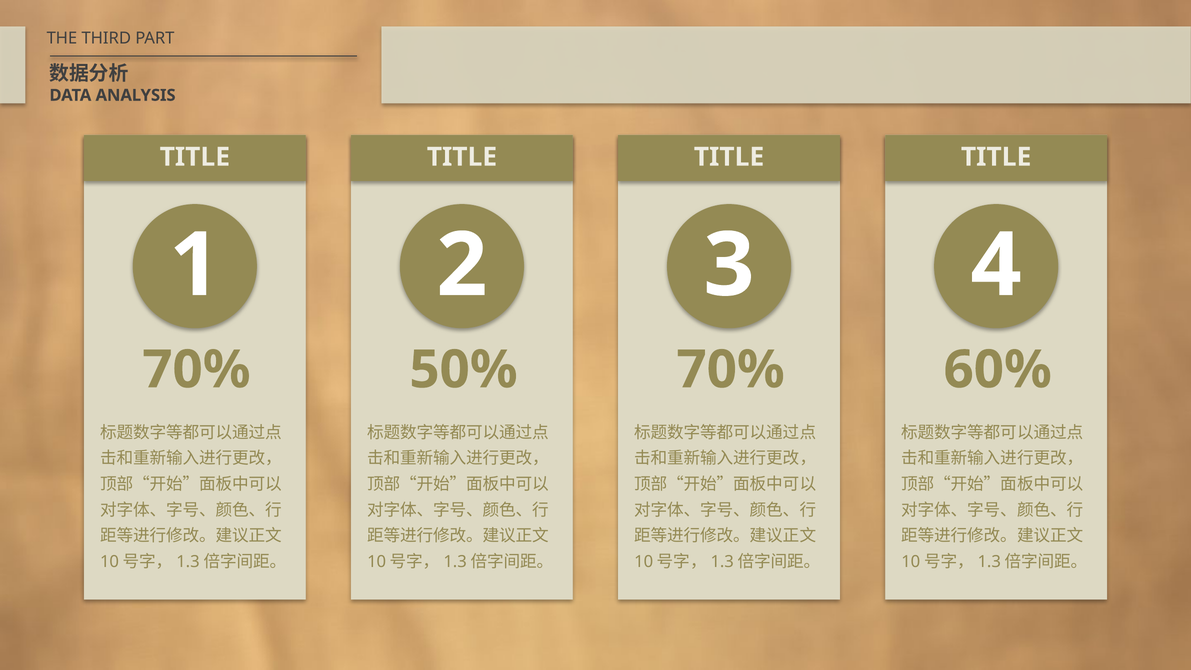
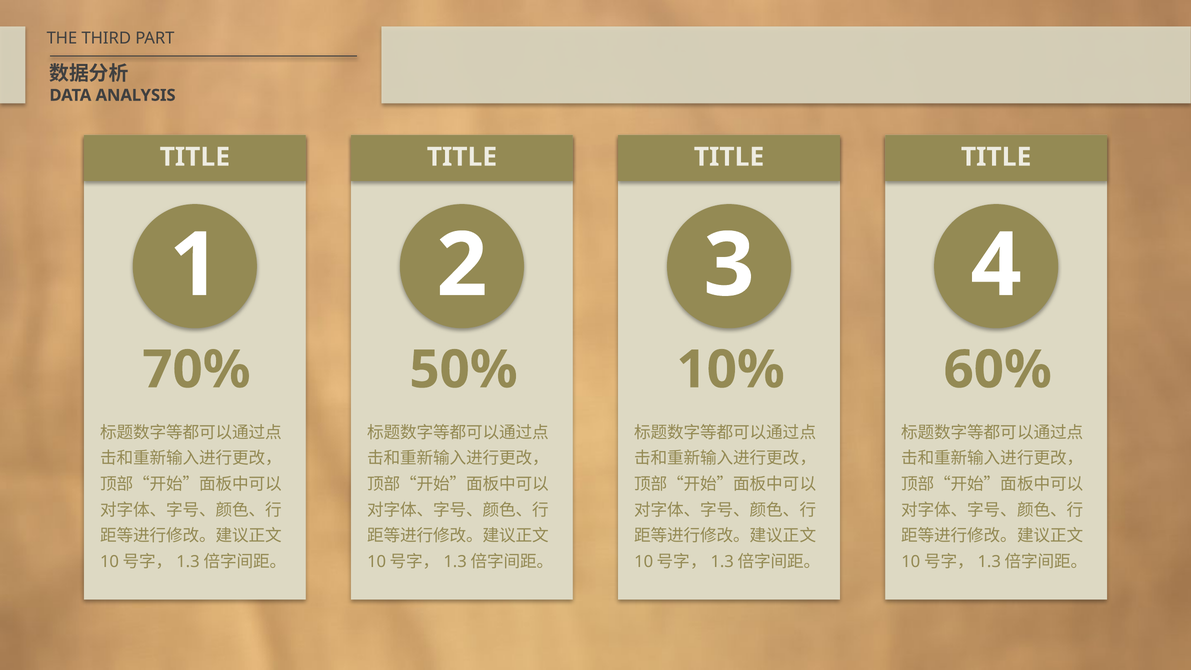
70%: 70% -> 10% (731, 370)
